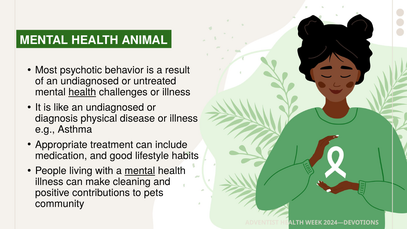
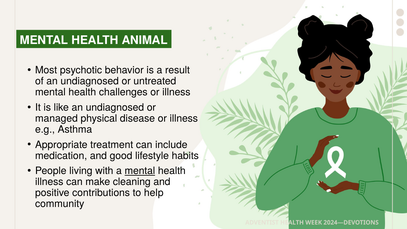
health underline: present -> none (82, 92)
diagnosis: diagnosis -> managed (56, 118)
pets: pets -> help (154, 193)
